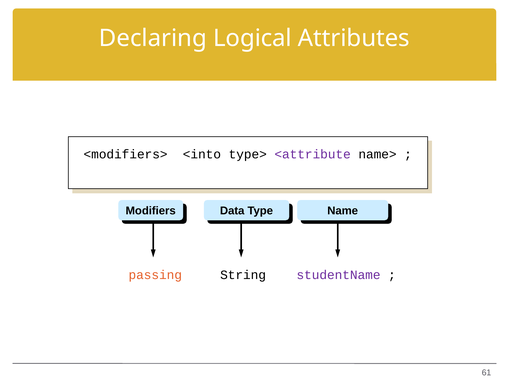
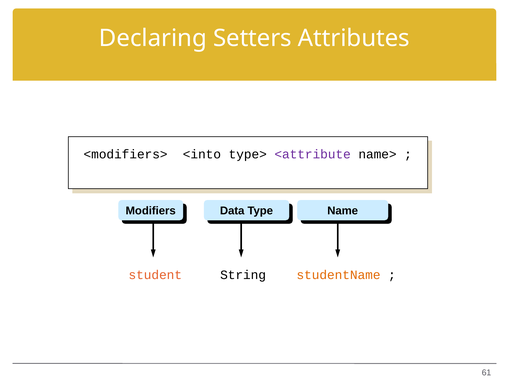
Logical: Logical -> Setters (252, 38)
passing: passing -> student (155, 275)
studentName colour: purple -> orange (339, 275)
